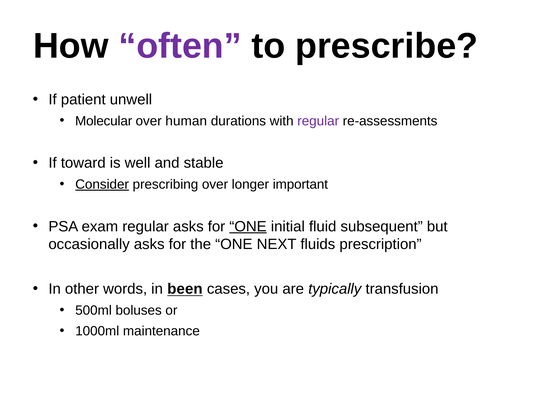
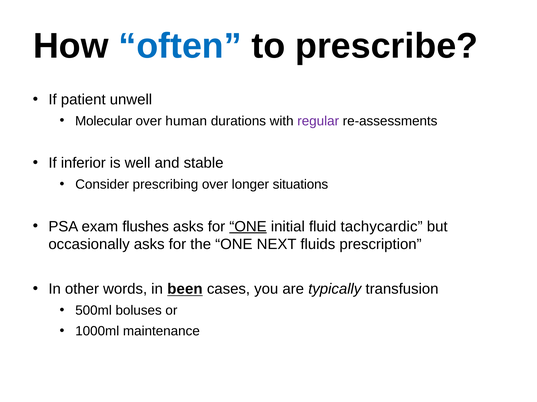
often colour: purple -> blue (180, 46)
toward: toward -> inferior (83, 163)
Consider underline: present -> none (102, 185)
important: important -> situations (300, 185)
exam regular: regular -> flushes (146, 227)
subsequent: subsequent -> tachycardic (382, 227)
